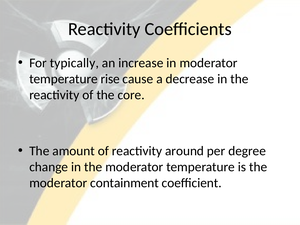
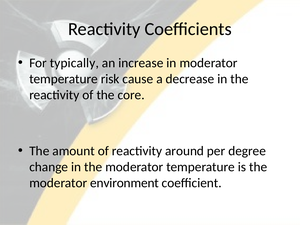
rise: rise -> risk (110, 79)
containment: containment -> environment (125, 183)
